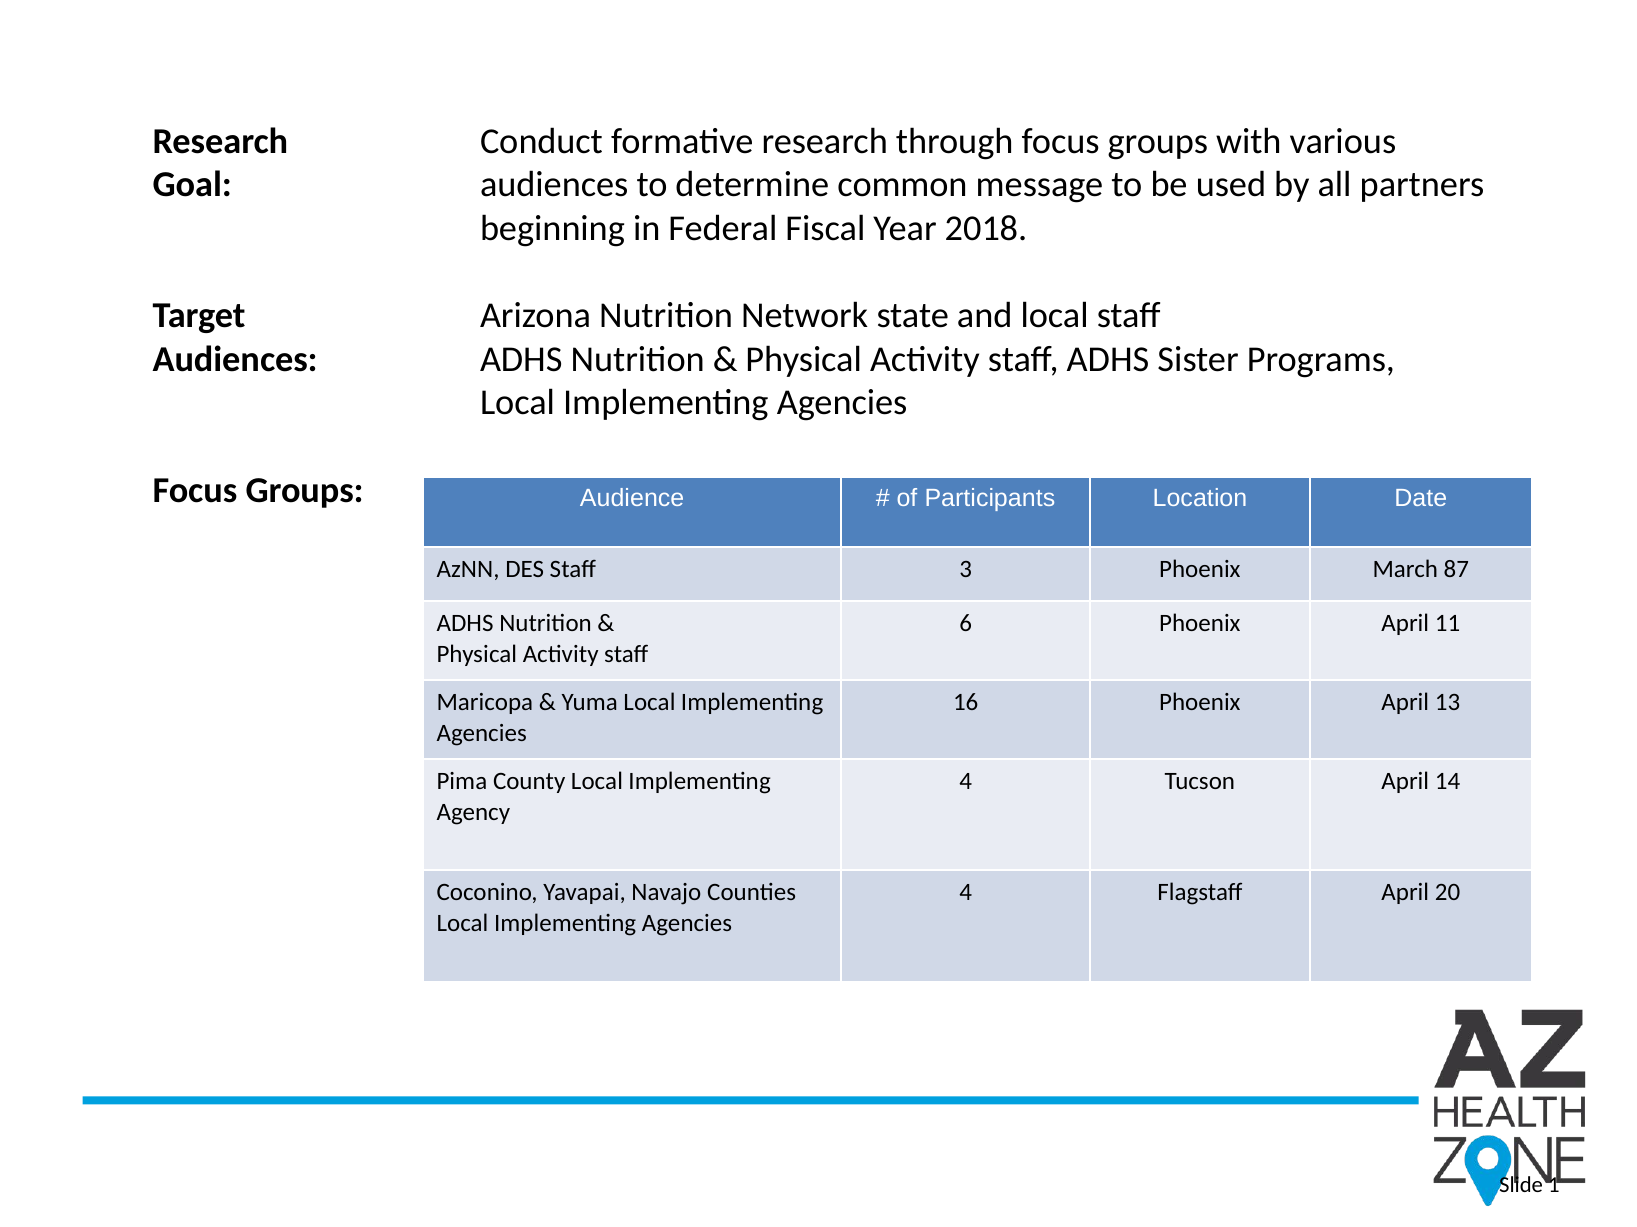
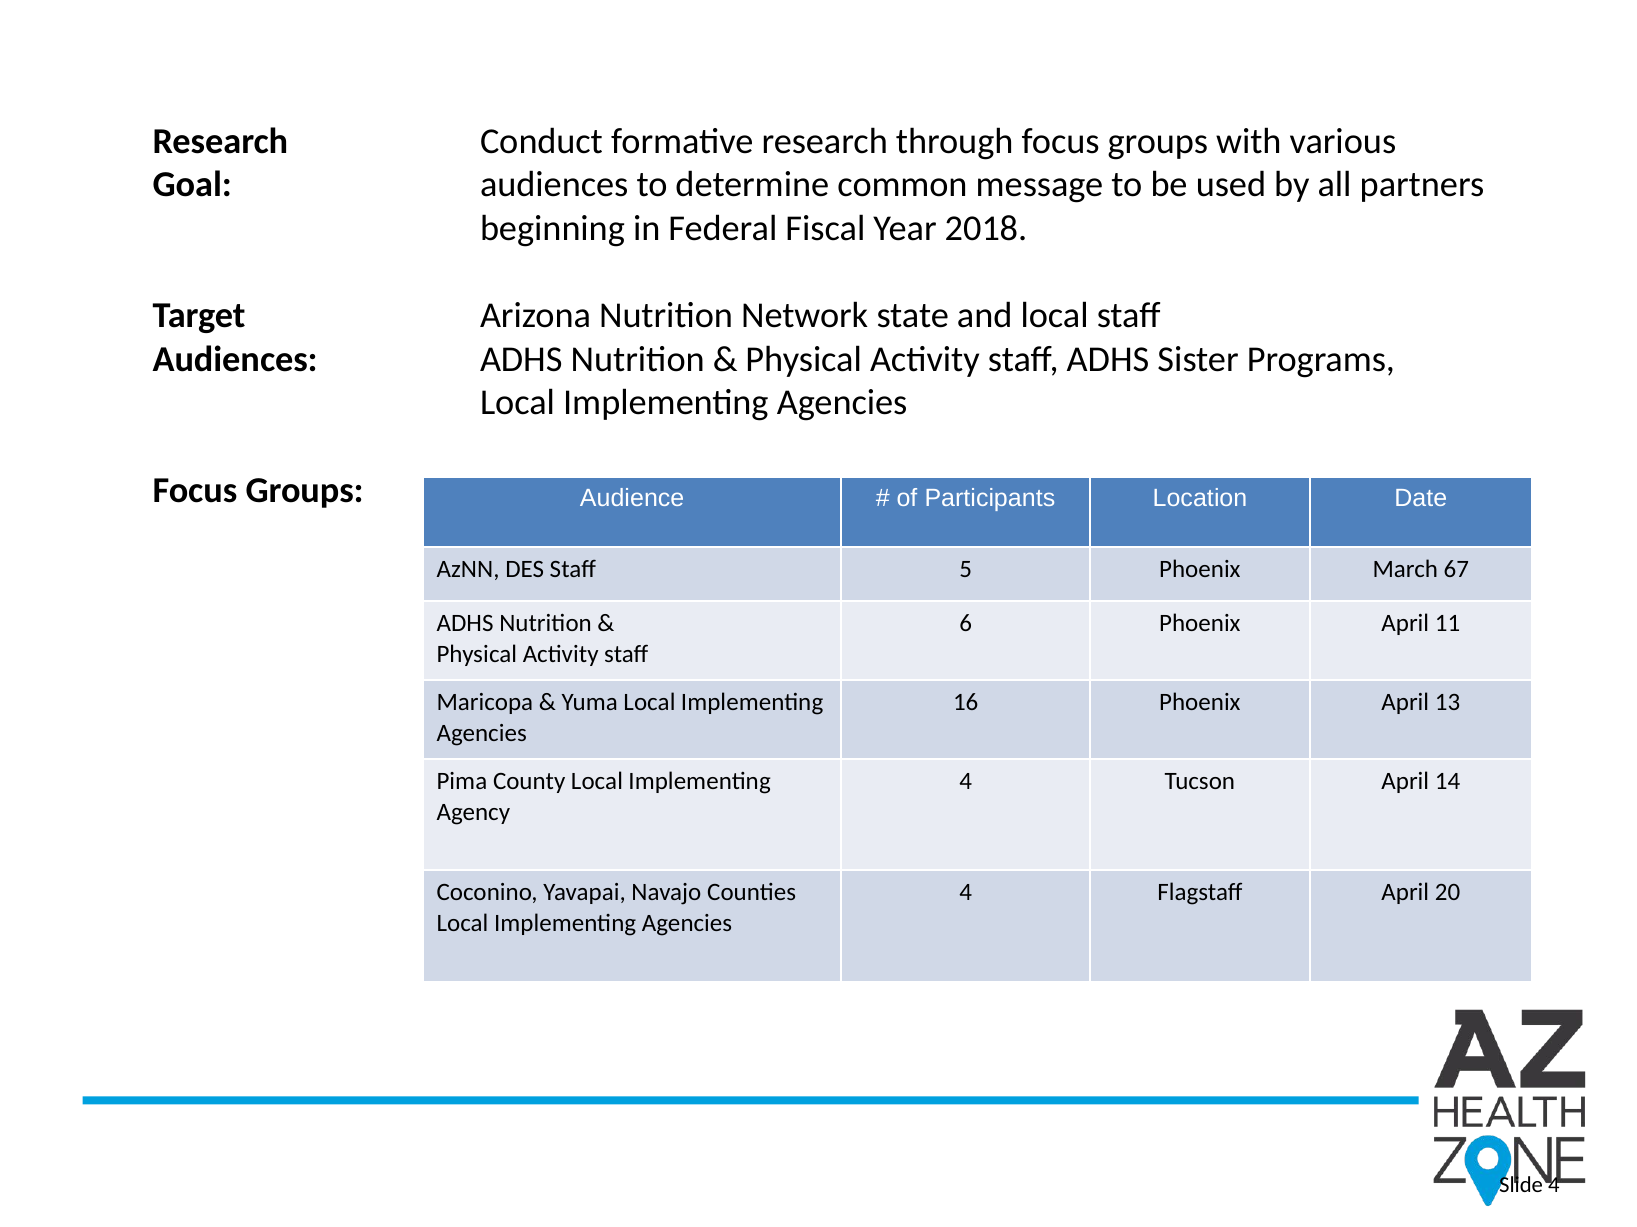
3: 3 -> 5 (966, 570)
87: 87 -> 67 (1456, 570)
Slide 1: 1 -> 4 (1554, 1186)
